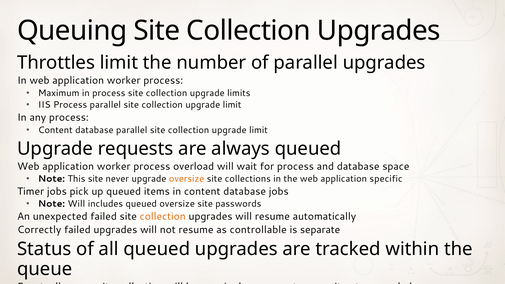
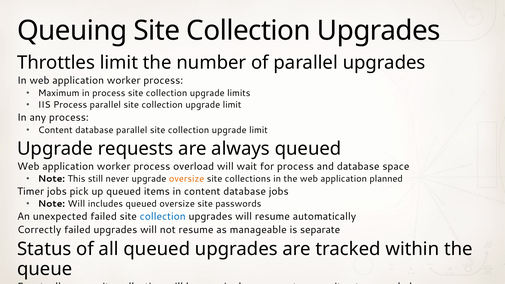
This site: site -> still (96, 179)
specific: specific -> planned (386, 179)
collection colour: orange -> blue (163, 217)
controllable: controllable -> manageable (258, 230)
